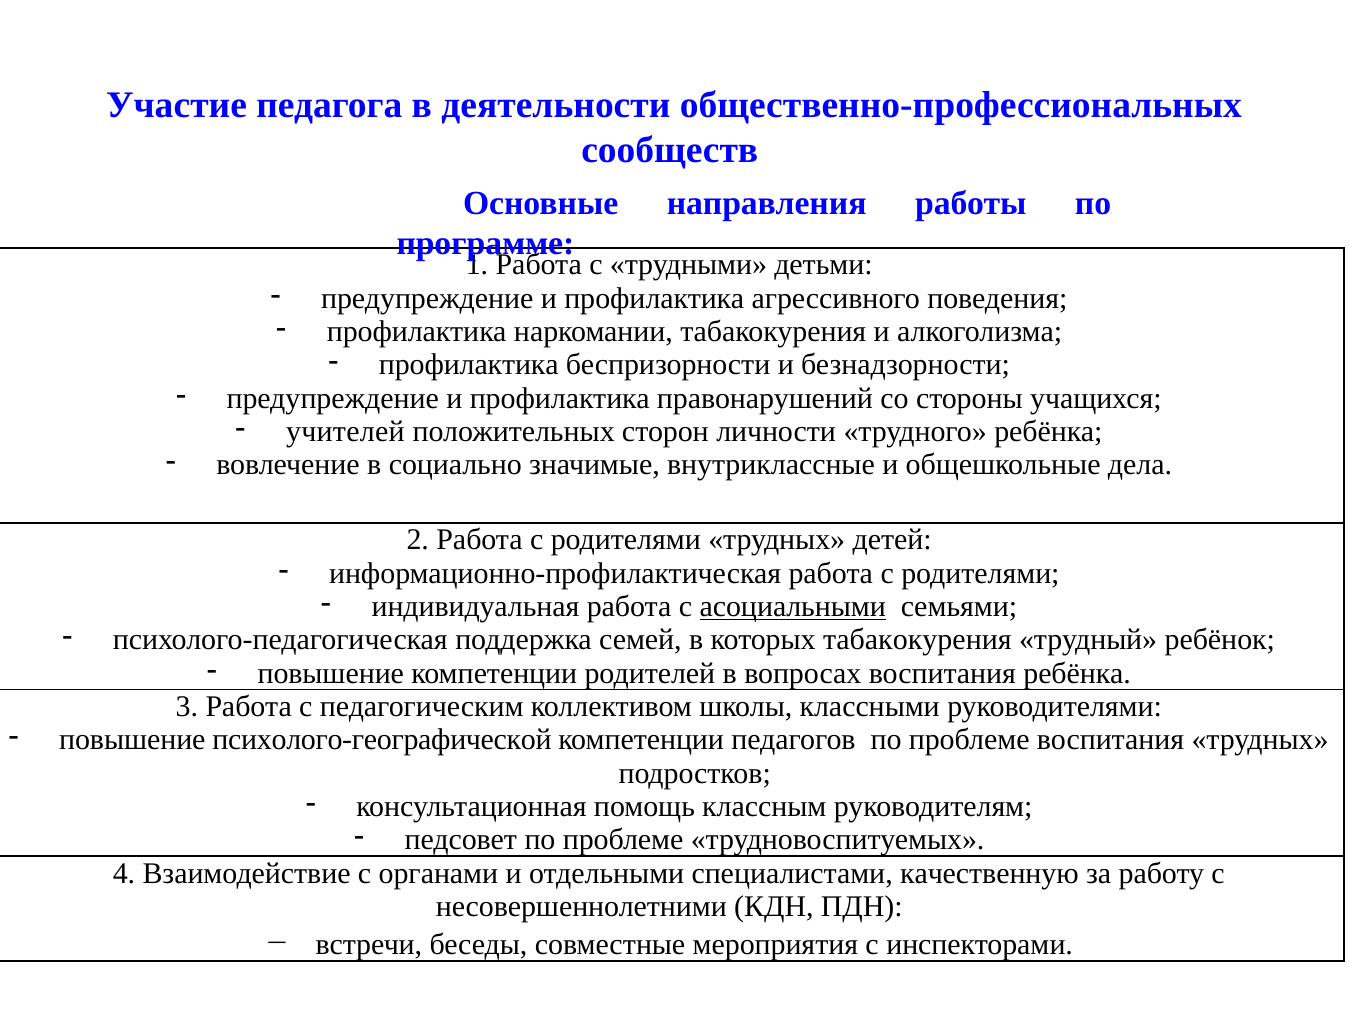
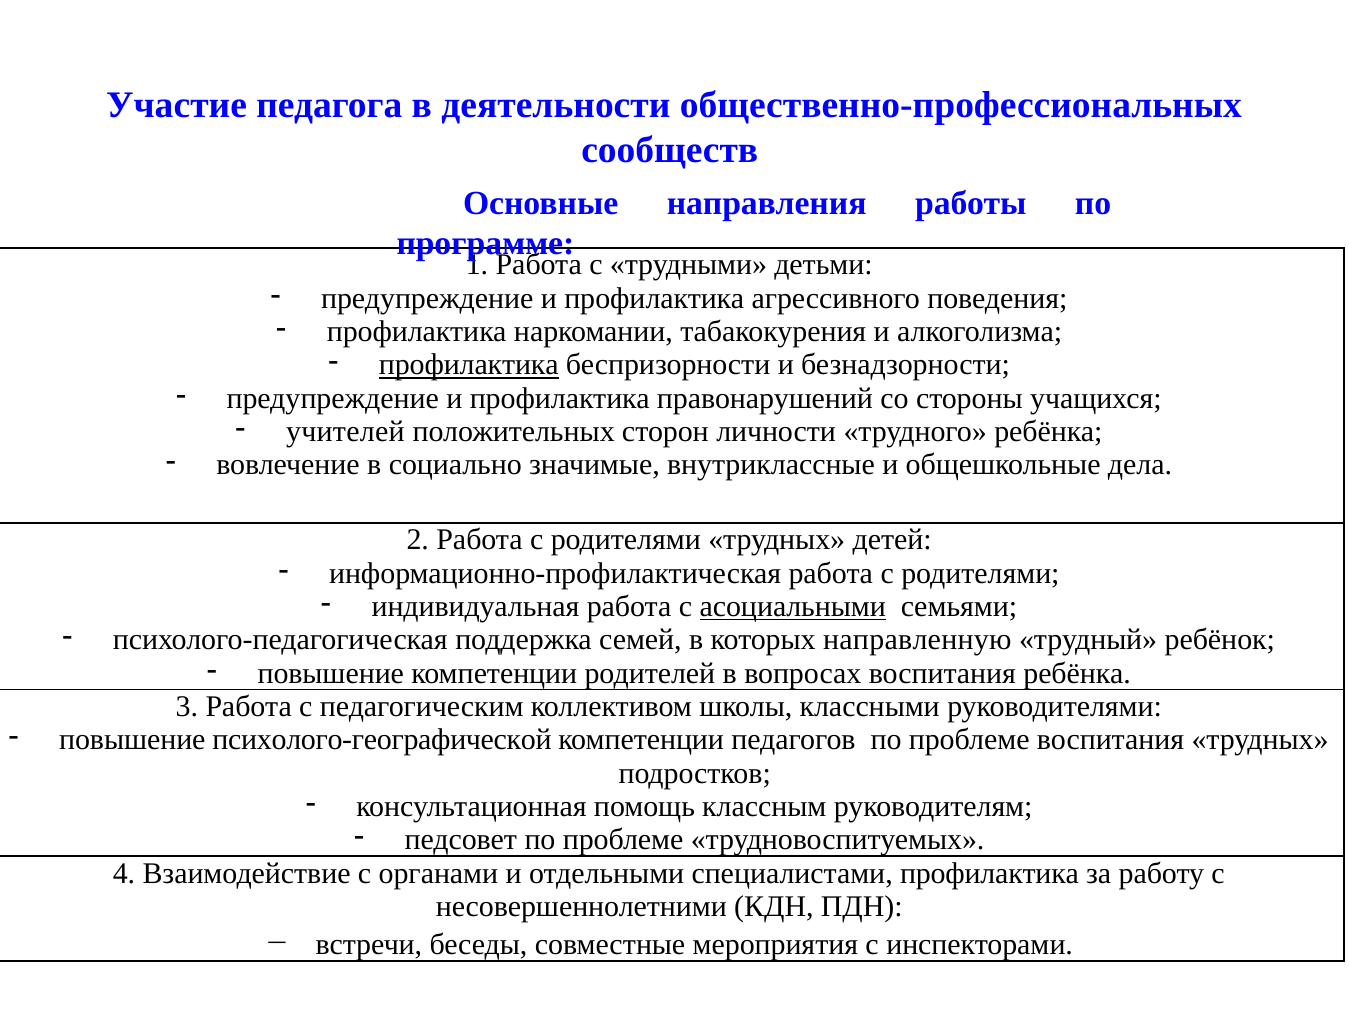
профилактика underline: none -> present (469, 365)
которых табакокурения: табакокурения -> направленную (917, 640)
специалистами качественную: качественную -> профилактика (989, 873)
